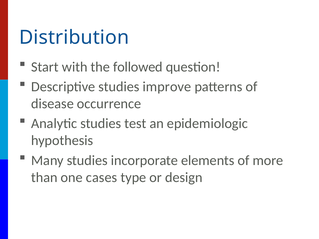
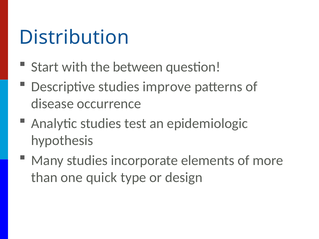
followed: followed -> between (138, 67)
cases: cases -> quick (102, 178)
